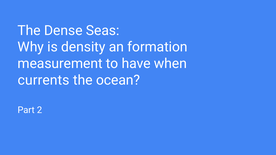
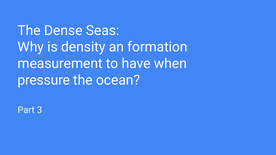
currents: currents -> pressure (44, 80)
2: 2 -> 3 (40, 110)
